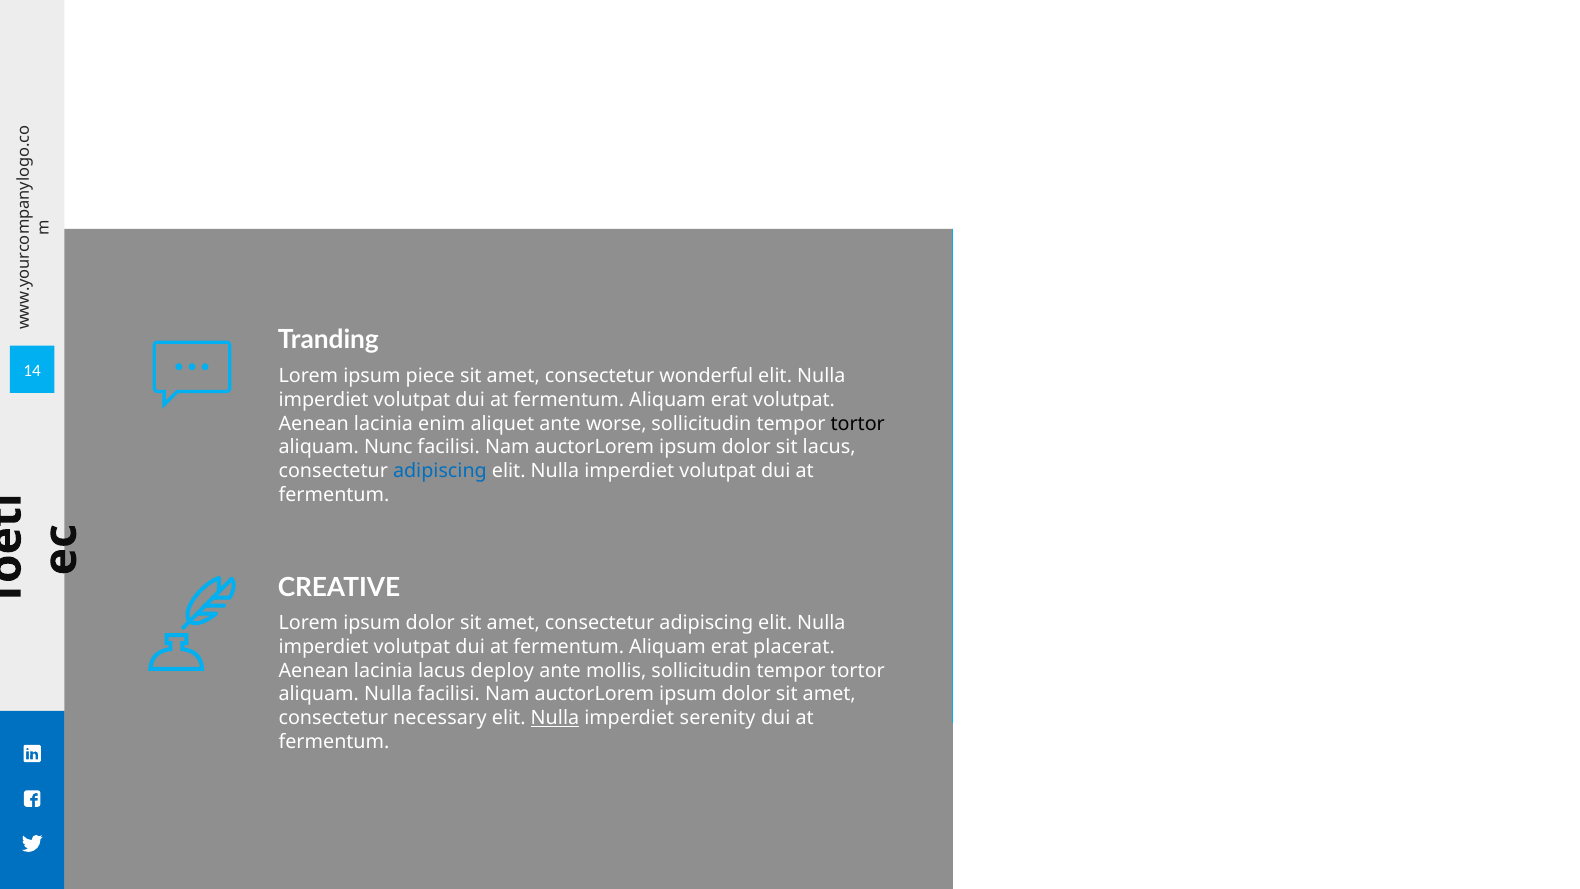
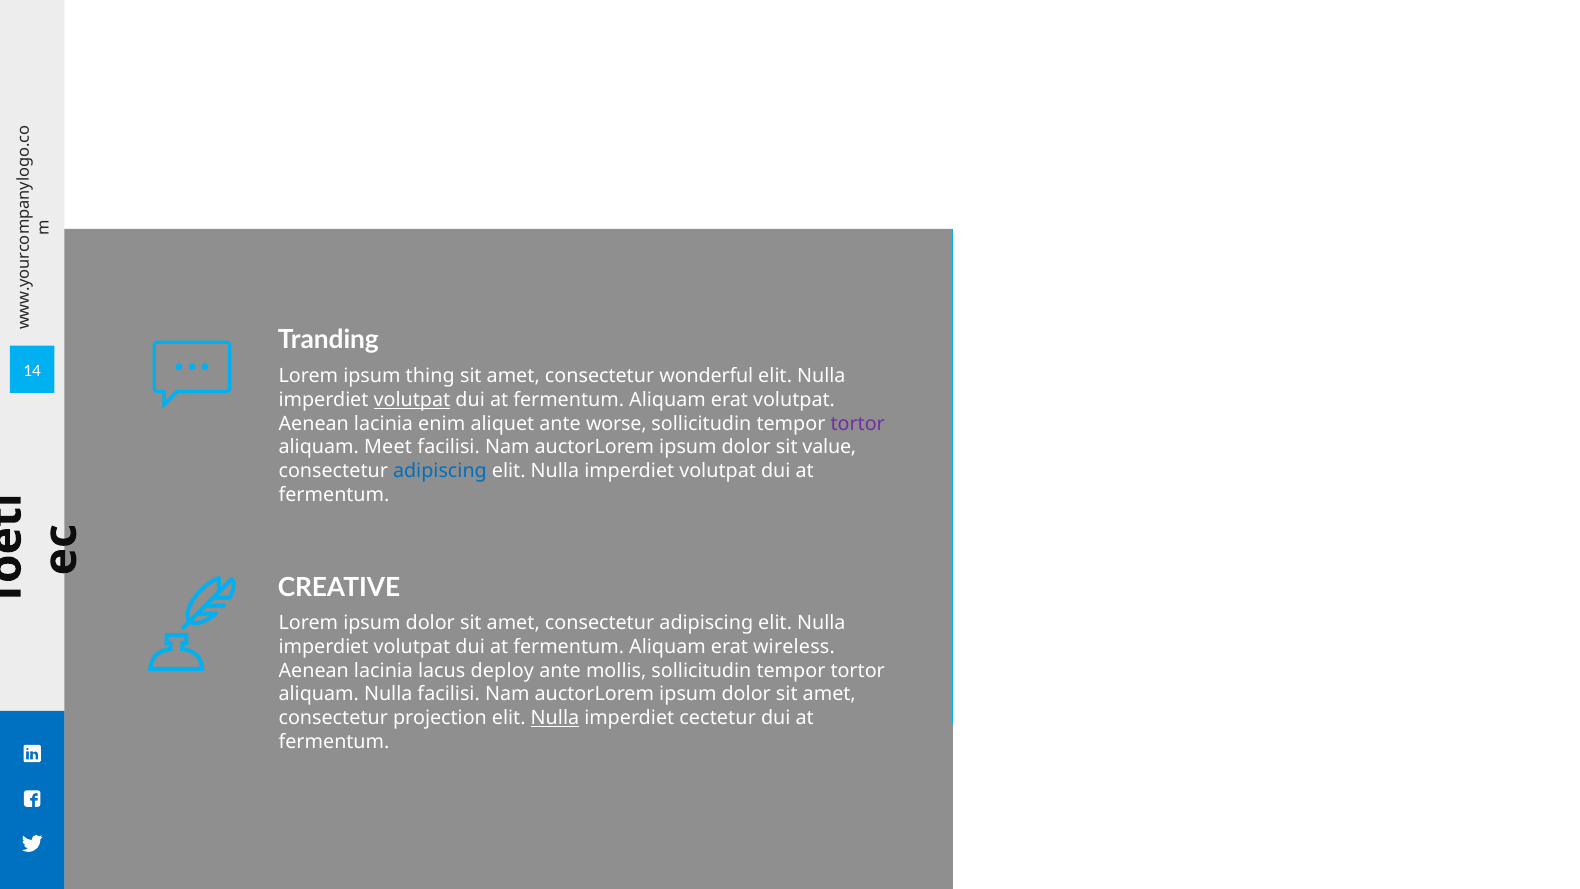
piece: piece -> thing (430, 376)
volutpat underline: none -> present (412, 400)
tortor colour: black -> purple (858, 423)
Nunc: Nunc -> Meet (388, 447)
sit lacus: lacus -> value (829, 447)
placerat: placerat -> wireless (794, 647)
necessary: necessary -> projection (440, 718)
serenity: serenity -> cectetur (718, 718)
